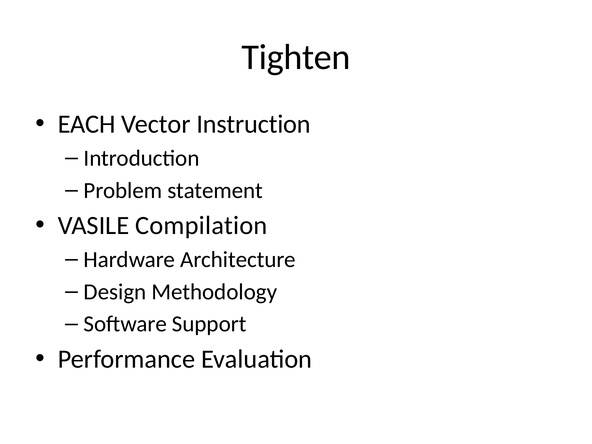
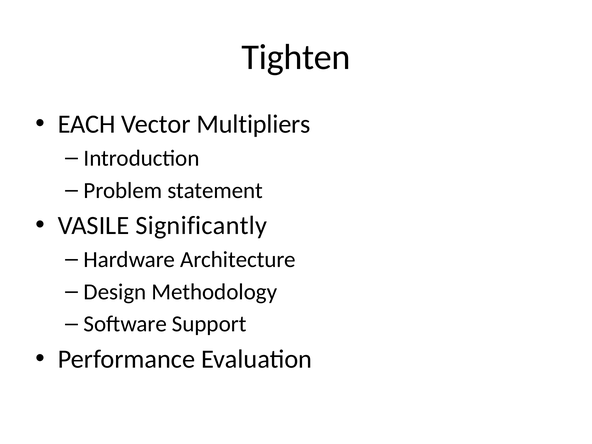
Instruction: Instruction -> Multipliers (254, 124)
Compilation: Compilation -> Significantly (201, 226)
